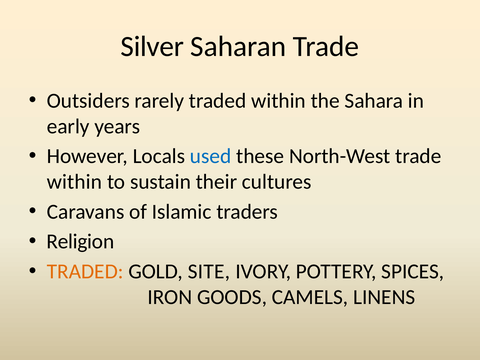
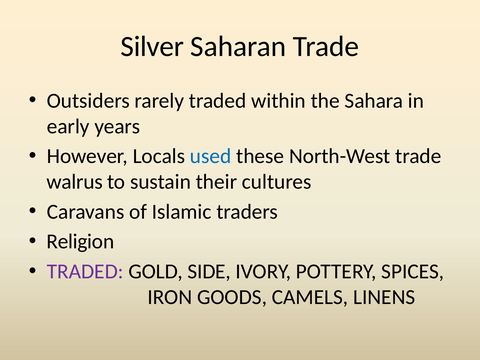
within: within -> walrus (75, 182)
TRADED colour: orange -> purple (85, 271)
SITE: SITE -> SIDE (209, 271)
